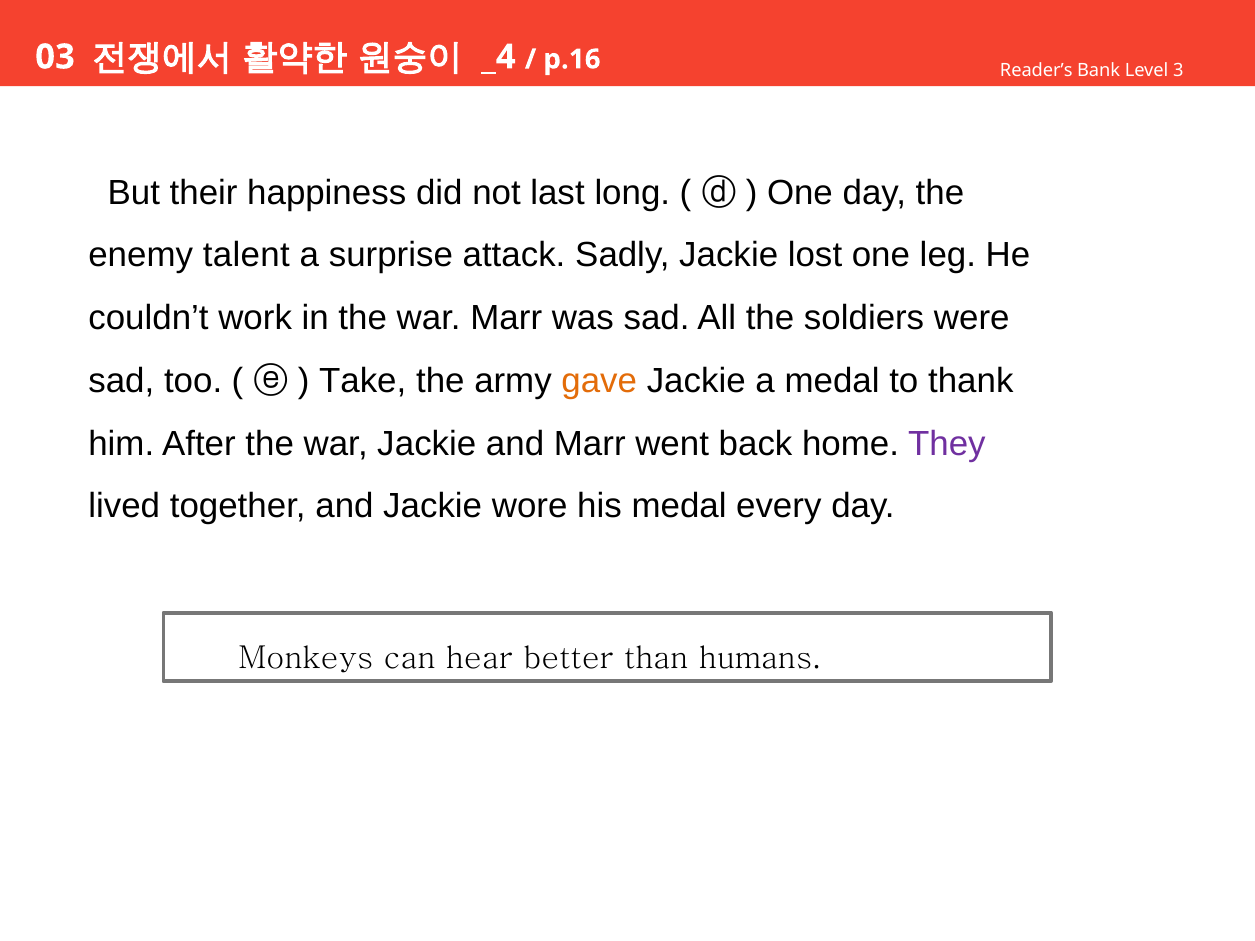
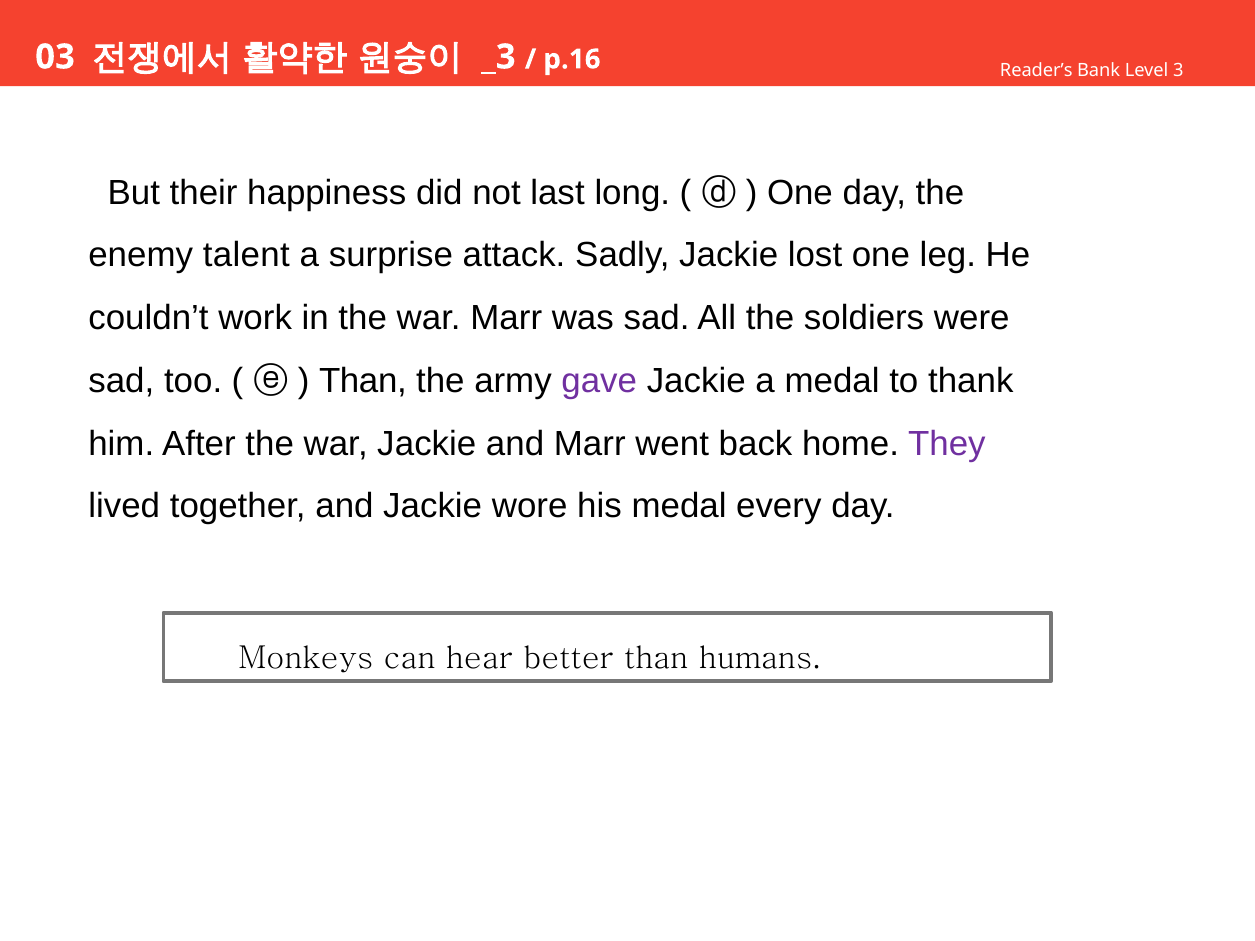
_4: _4 -> _3 (499, 57)
Take: Take -> Than (363, 381)
gave colour: orange -> purple (599, 381)
